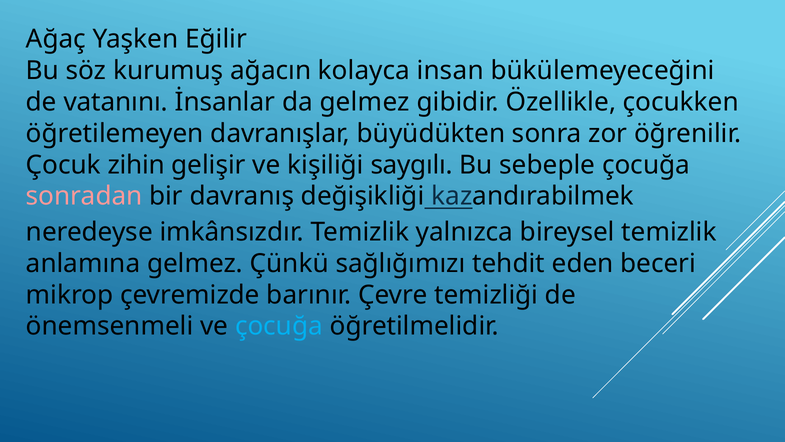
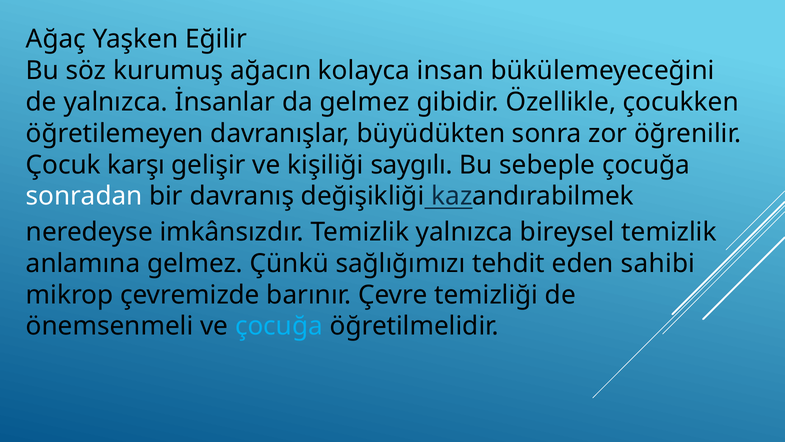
de vatanını: vatanını -> yalnızca (116, 102)
zihin: zihin -> karşı (136, 165)
sonradan colour: pink -> white (84, 196)
beceri: beceri -> sahibi (658, 263)
